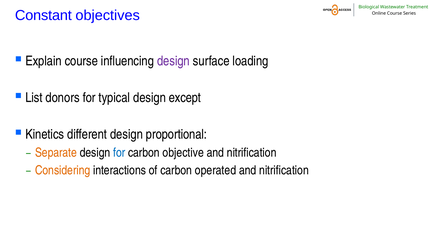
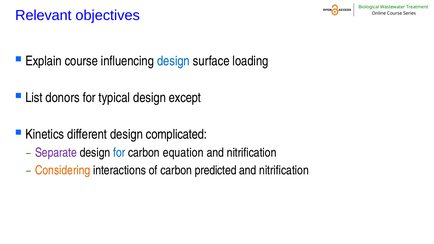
Constant: Constant -> Relevant (43, 15)
design colour: purple -> blue (173, 61)
proportional: proportional -> complicated (177, 134)
Separate colour: orange -> purple (56, 153)
objective: objective -> equation (183, 153)
operated: operated -> predicted (216, 170)
